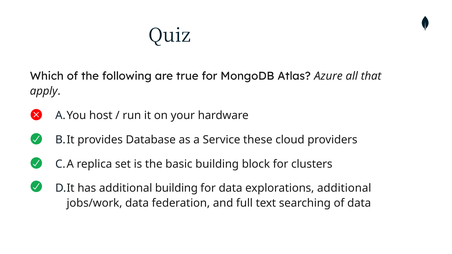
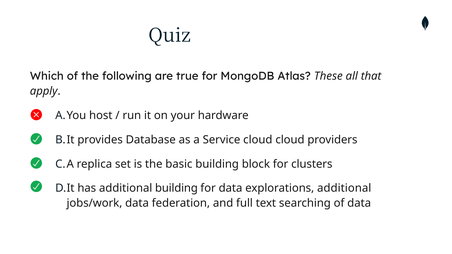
Azure: Azure -> These (328, 76)
Service these: these -> cloud (258, 140)
